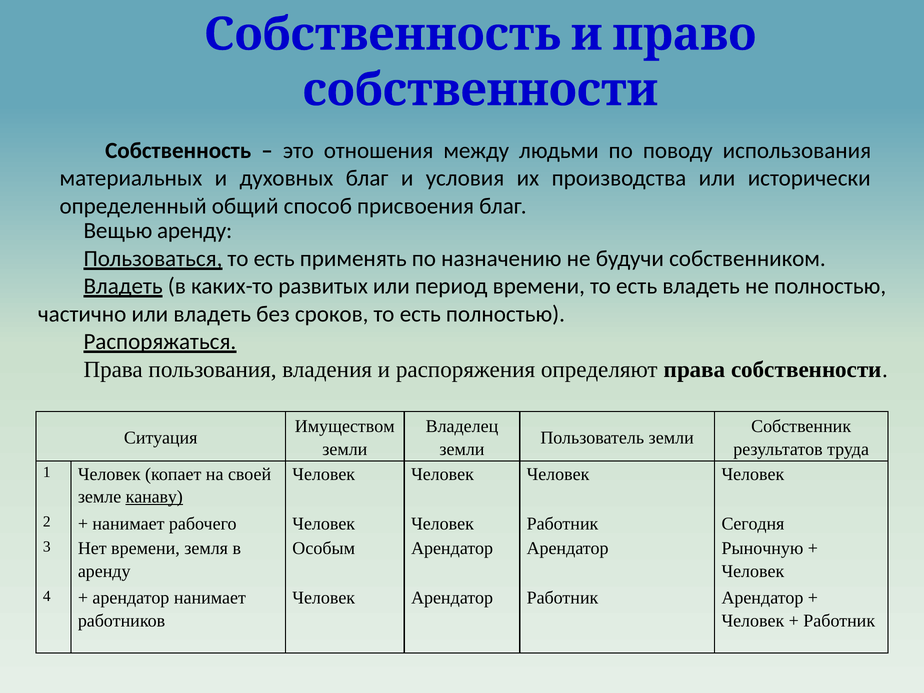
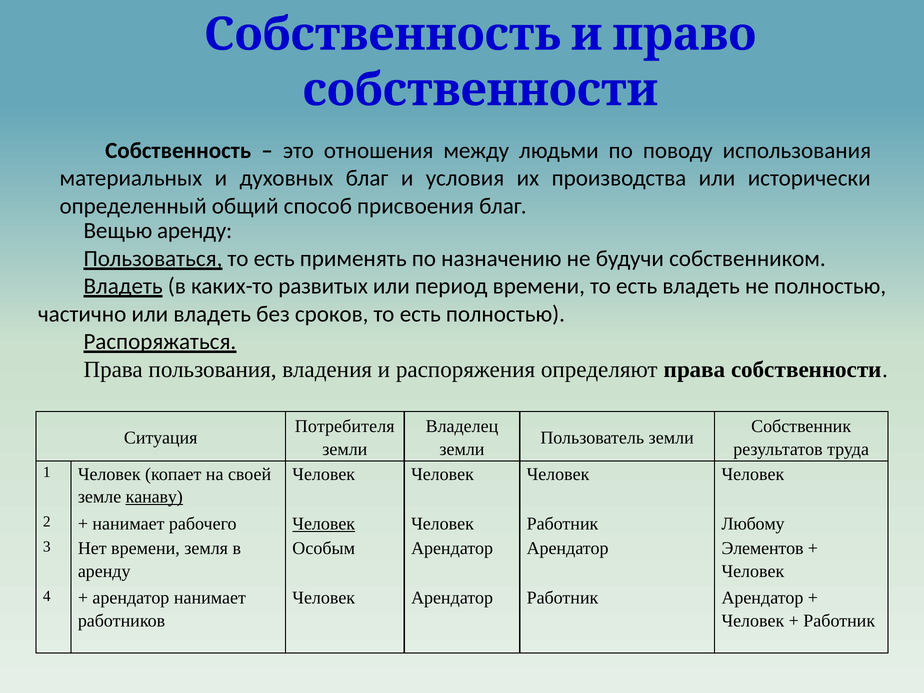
Имуществом: Имуществом -> Потребителя (345, 426)
Человек underline: none -> present (324, 524)
Сегодня: Сегодня -> Любому (753, 524)
Рыночную: Рыночную -> Элементов (763, 548)
